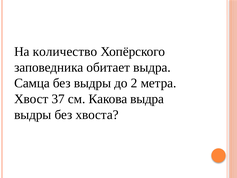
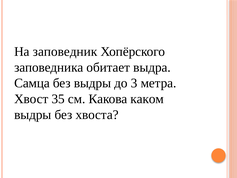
количество: количество -> заповедник (65, 51)
2: 2 -> 3 (134, 83)
37: 37 -> 35 (58, 99)
Какова выдра: выдра -> каком (147, 99)
